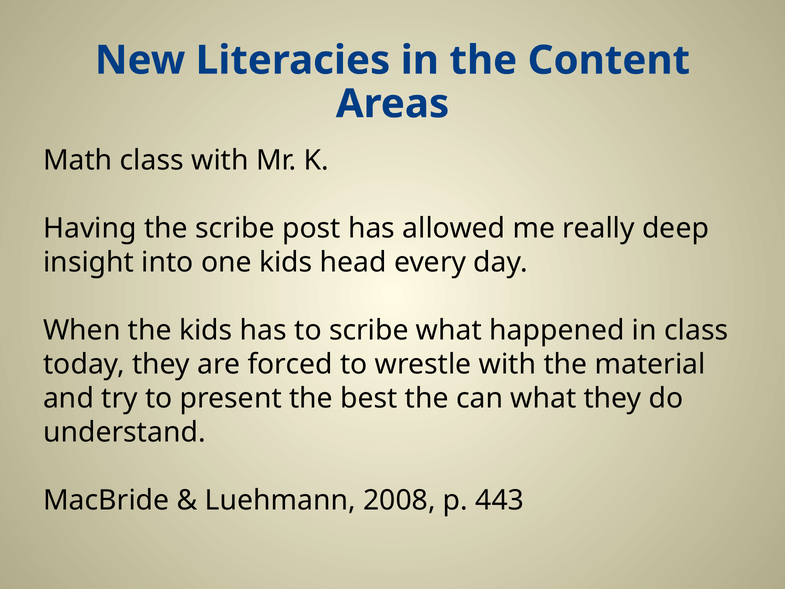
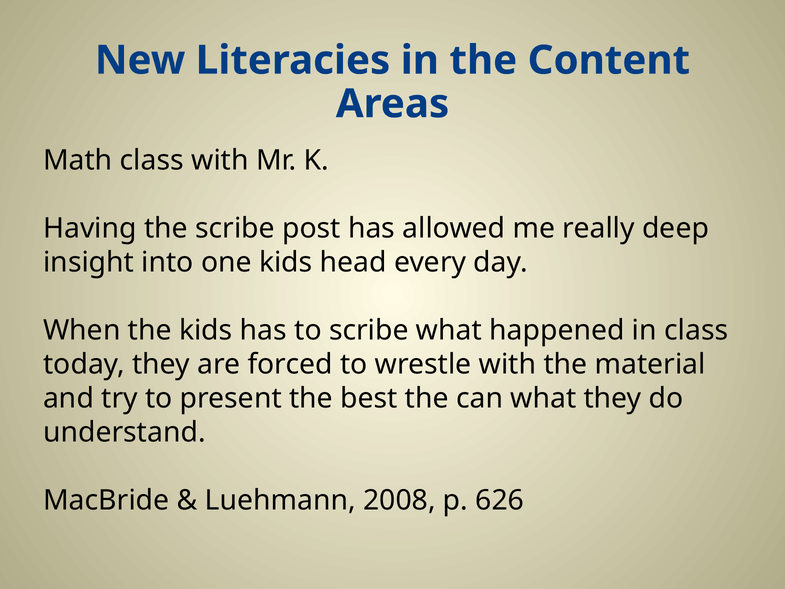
443: 443 -> 626 (500, 500)
